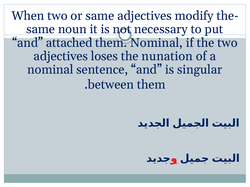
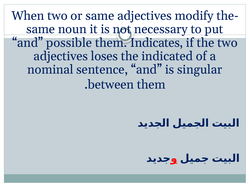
attached: attached -> possible (69, 43)
them Nominal: Nominal -> Indicates (157, 43)
nunation: nunation -> indicated (167, 56)
